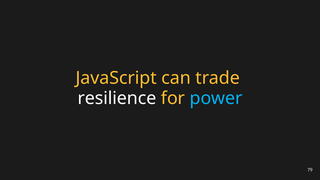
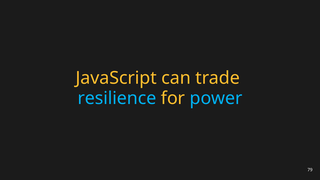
resilience colour: white -> light blue (117, 98)
